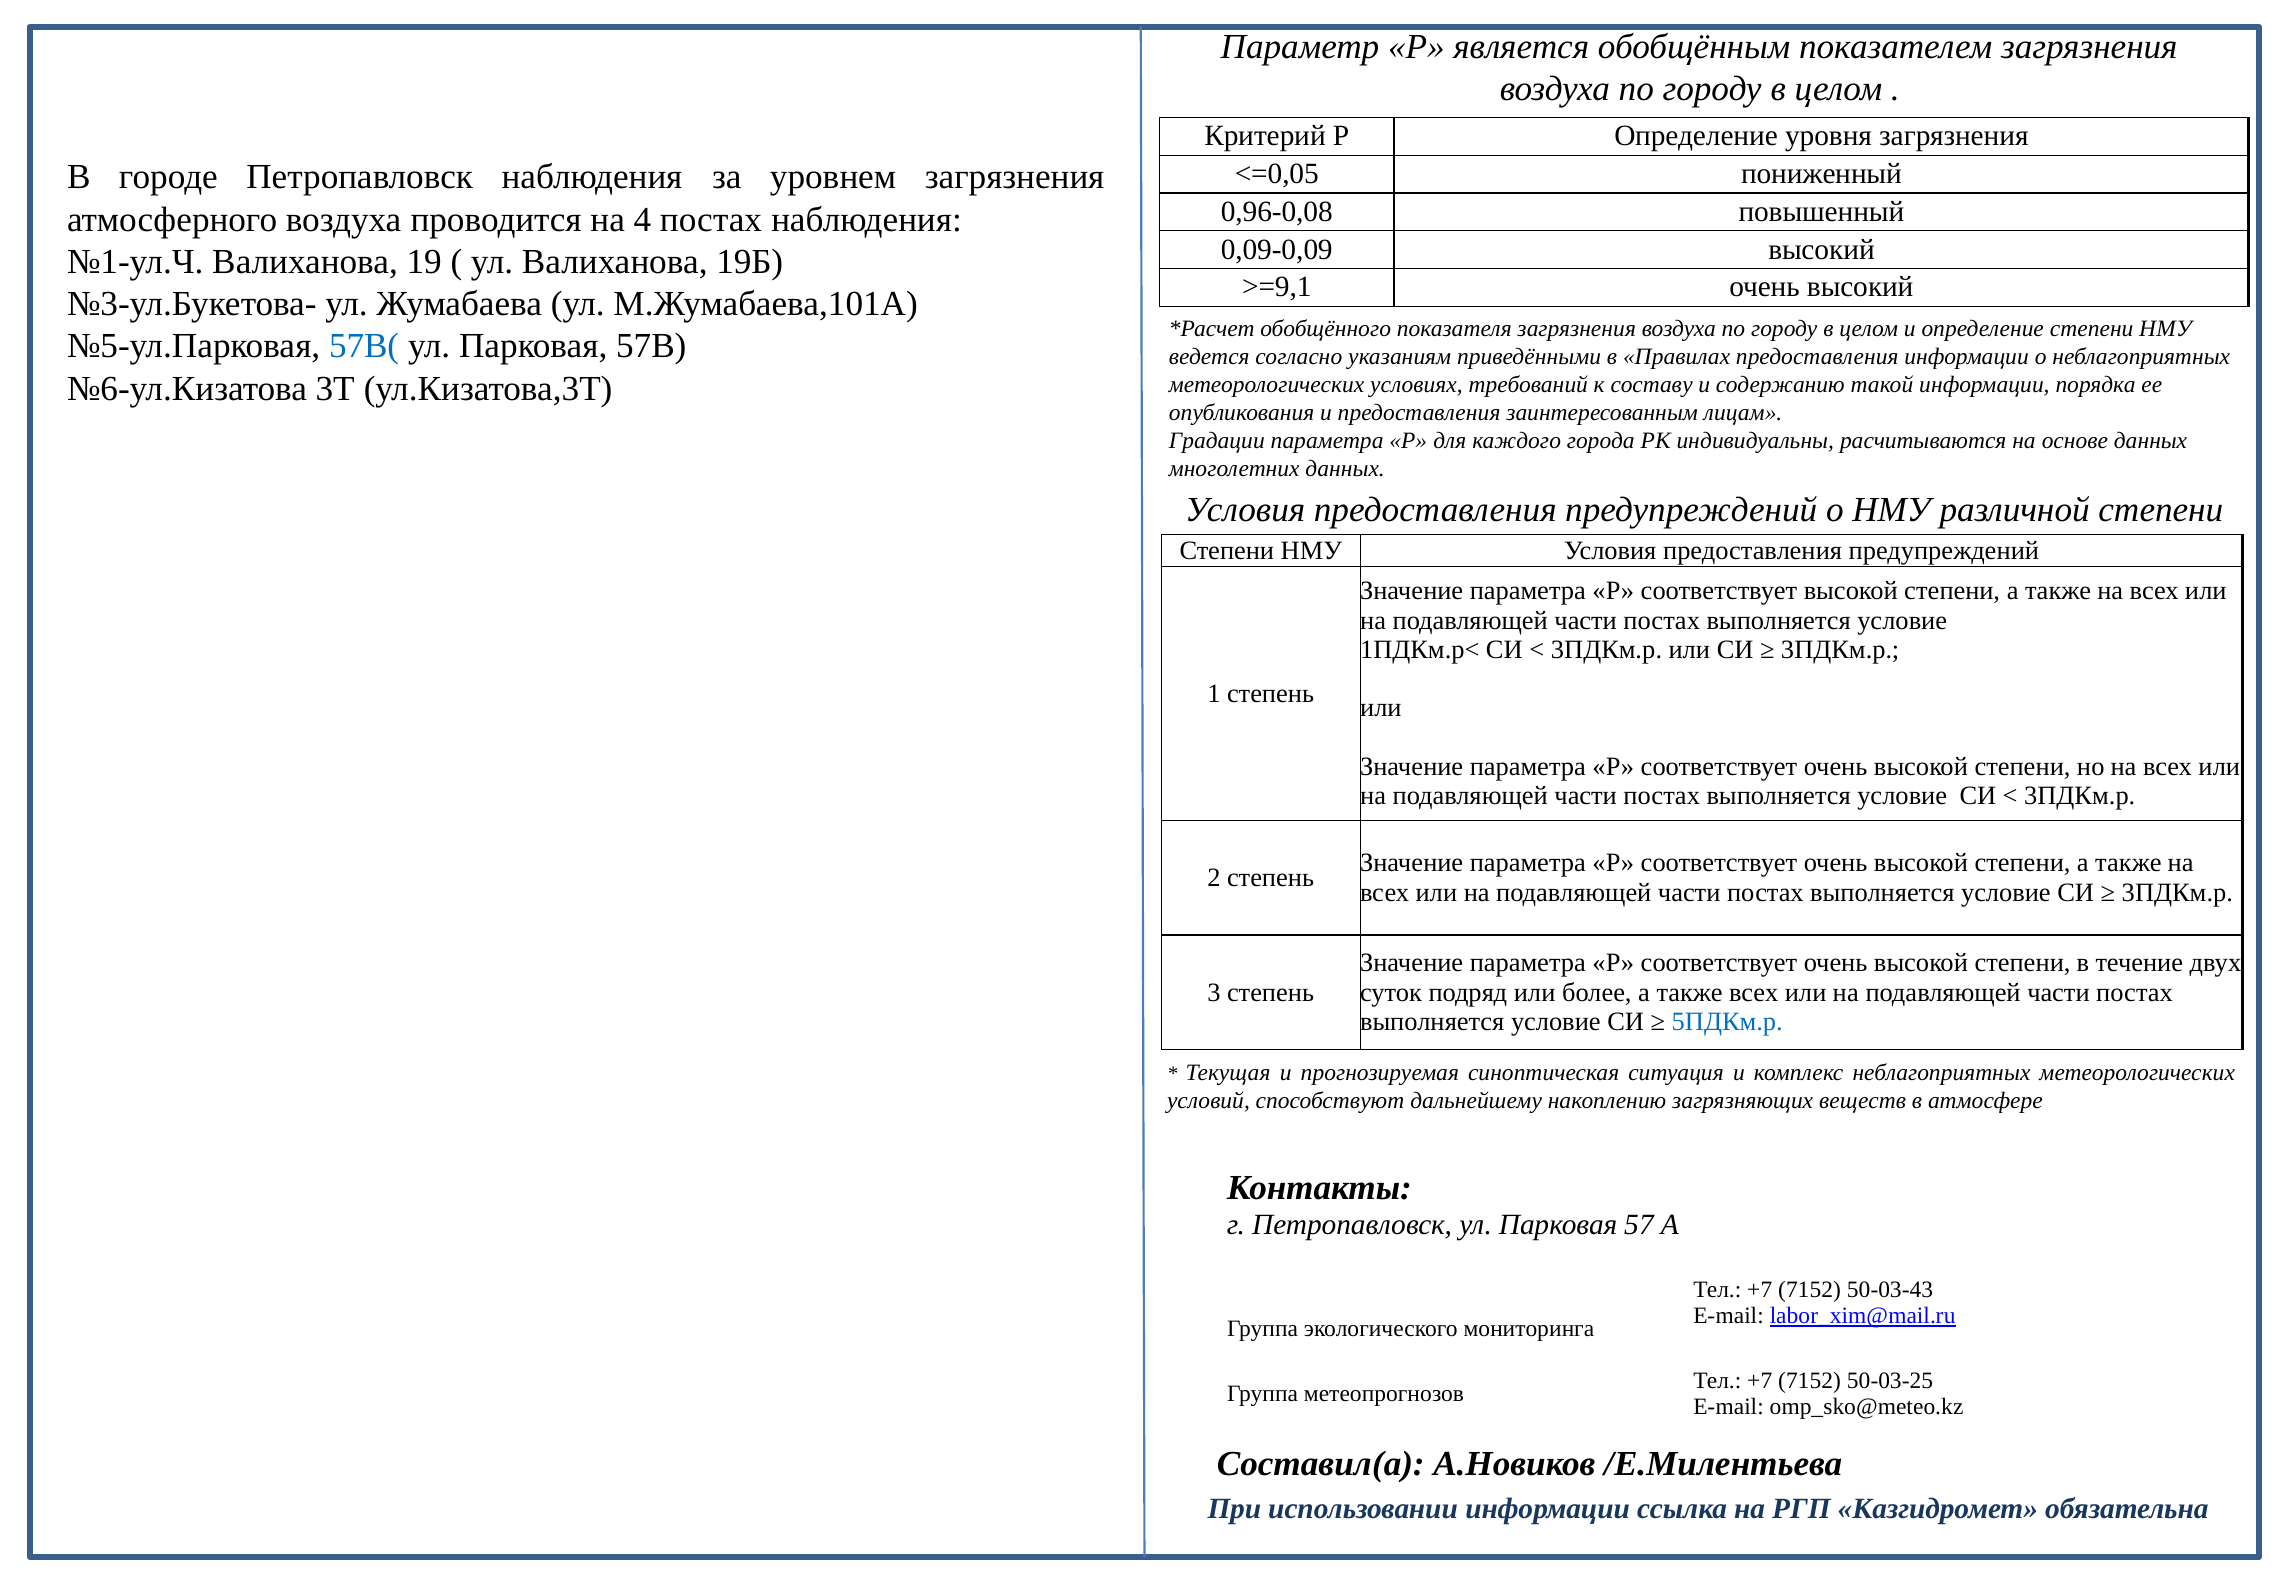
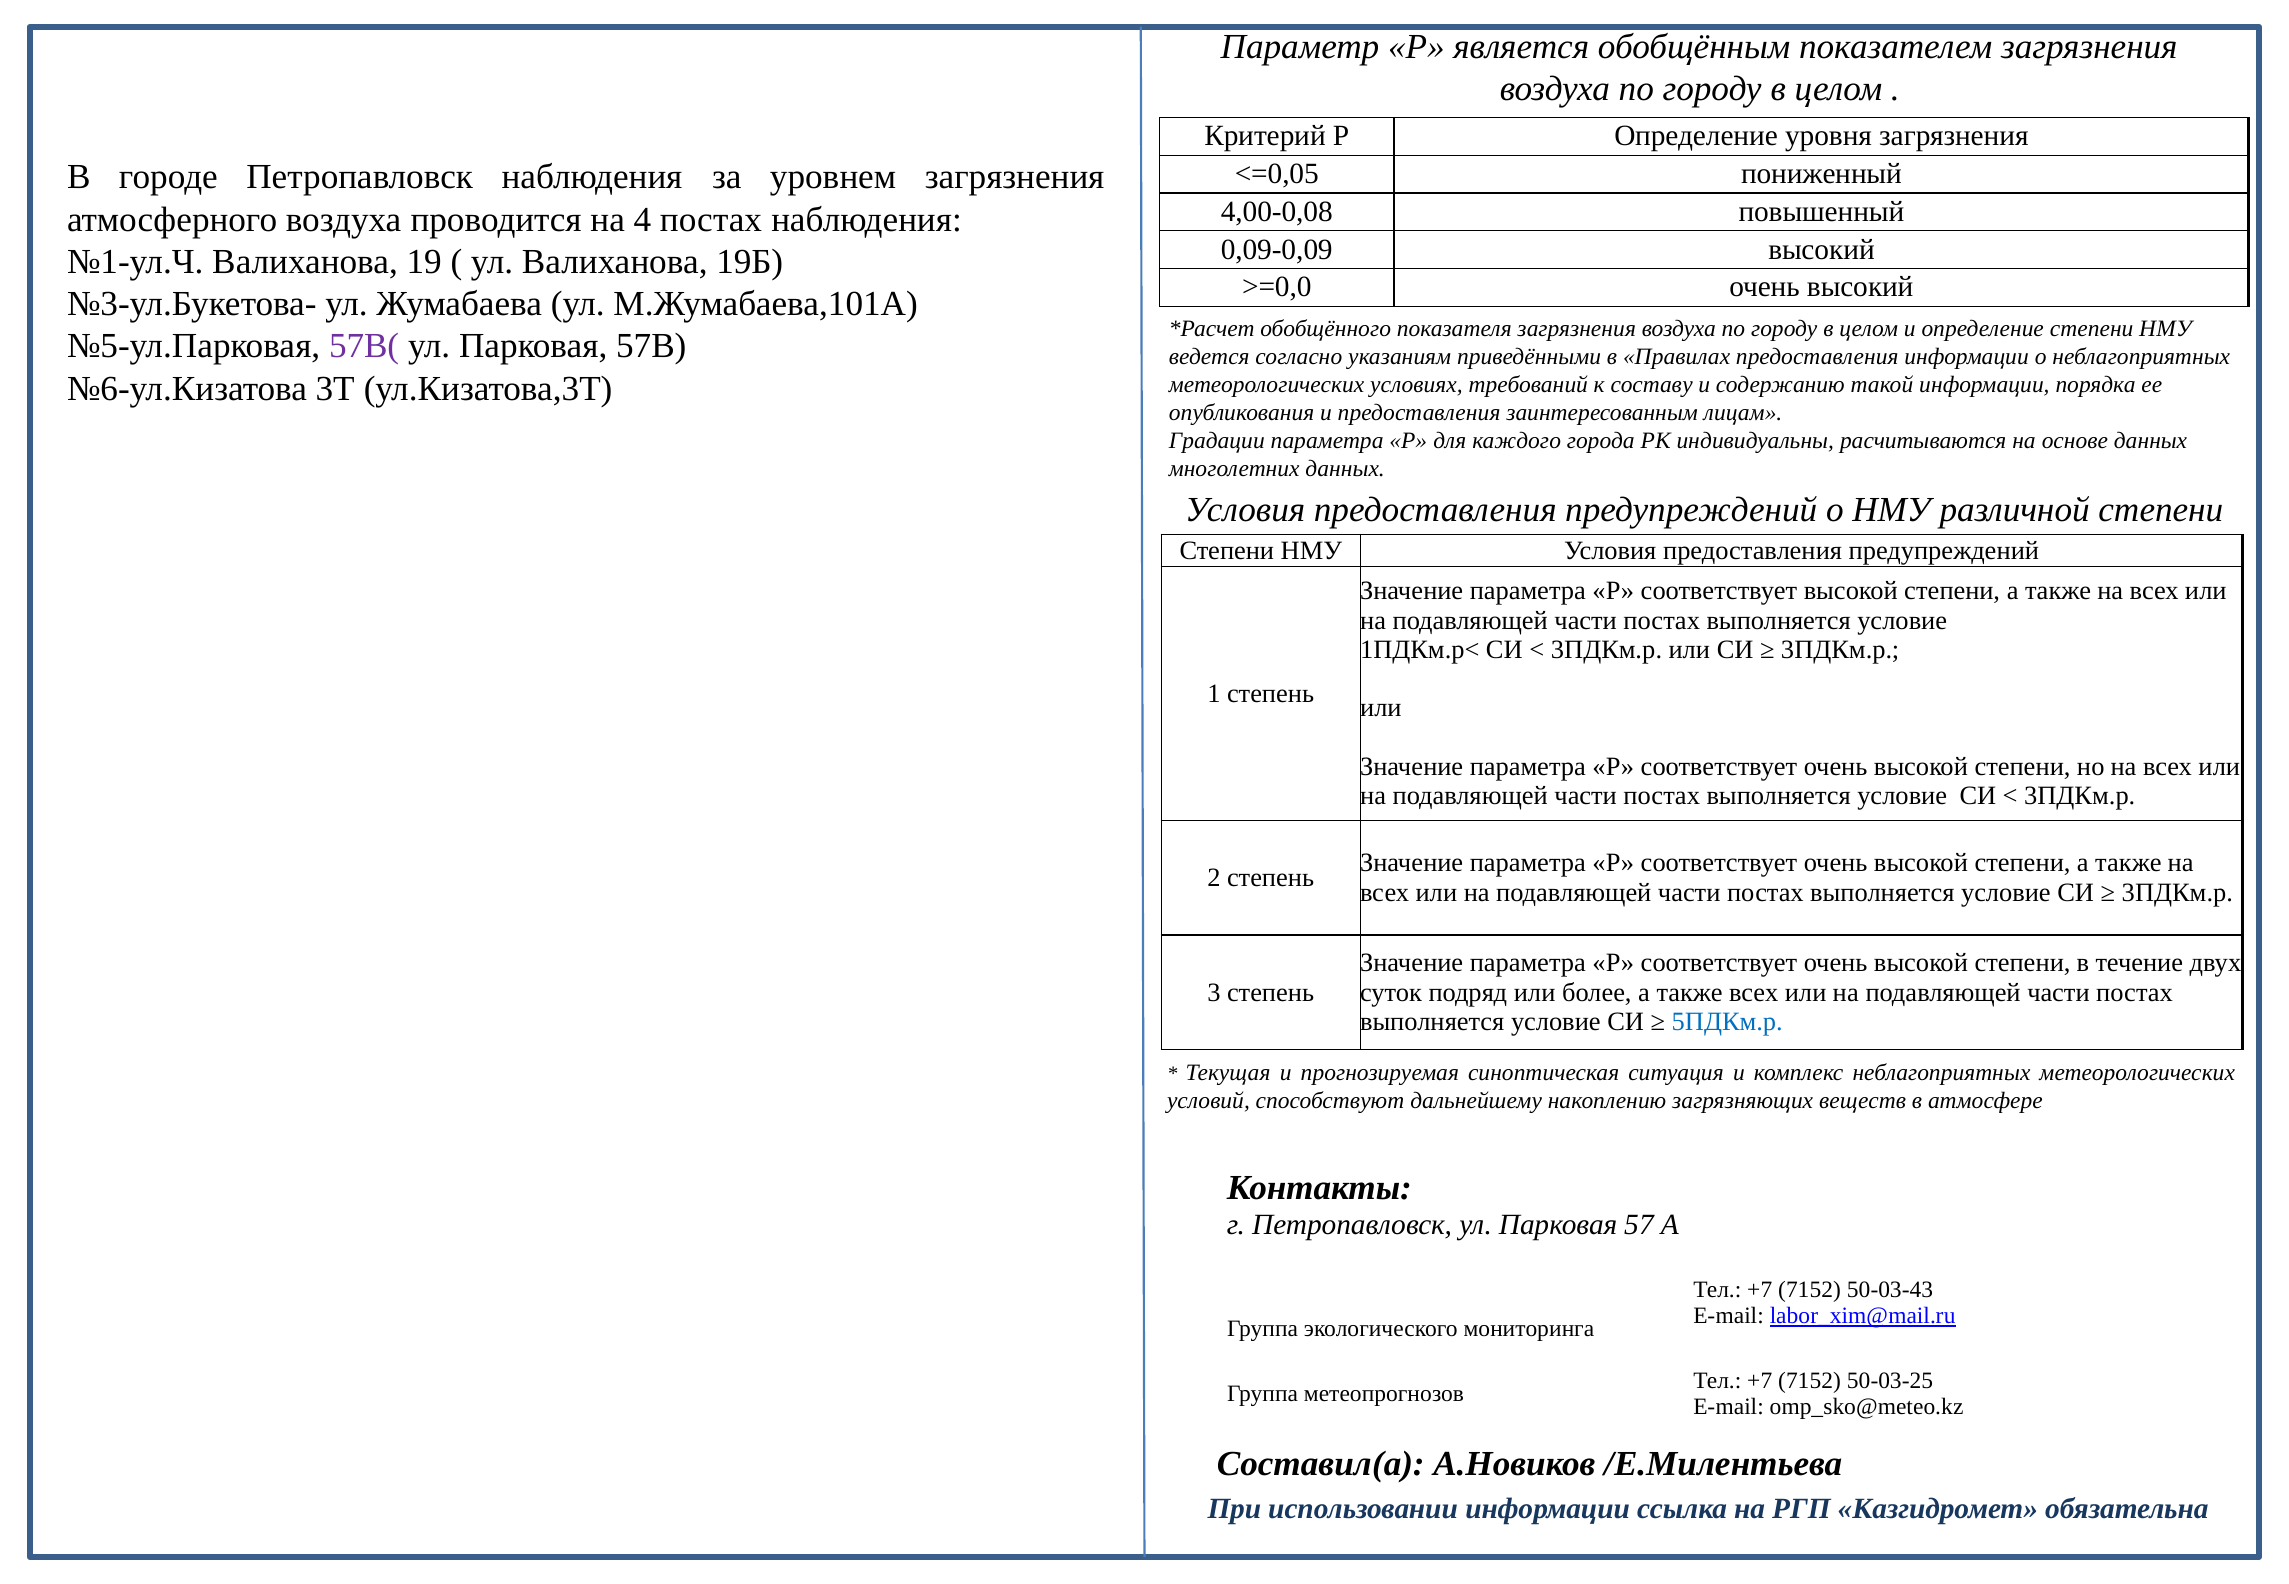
0,96-0,08: 0,96-0,08 -> 4,00-0,08 (1277, 212)
>=9,1: >=9,1 -> >=0,0 (1277, 287)
57В( colour: blue -> purple (364, 346)
